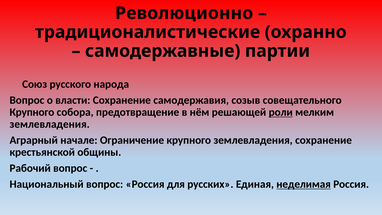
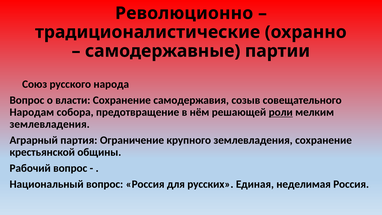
Крупного: Крупного -> Народам (32, 112)
начале: начале -> партия (79, 140)
неделимая underline: present -> none (304, 184)
